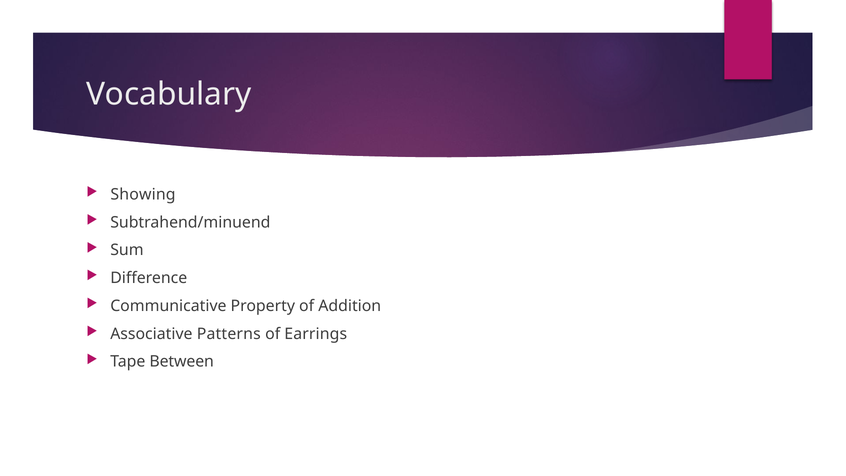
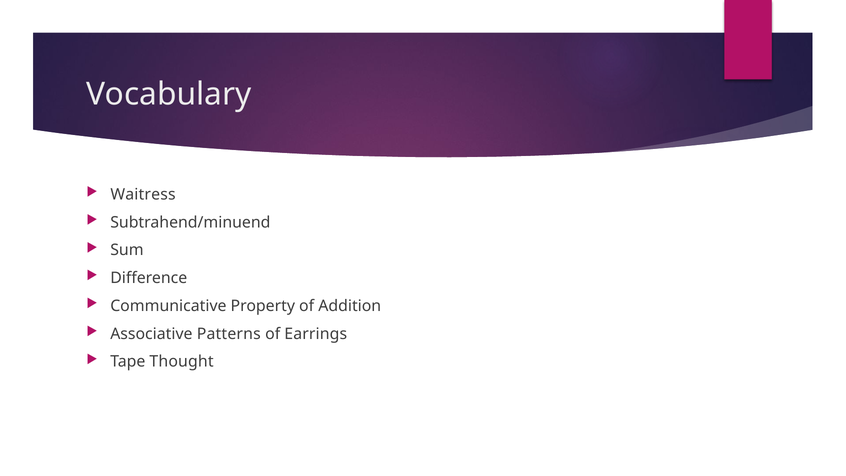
Showing: Showing -> Waitress (143, 194)
Between: Between -> Thought (182, 362)
